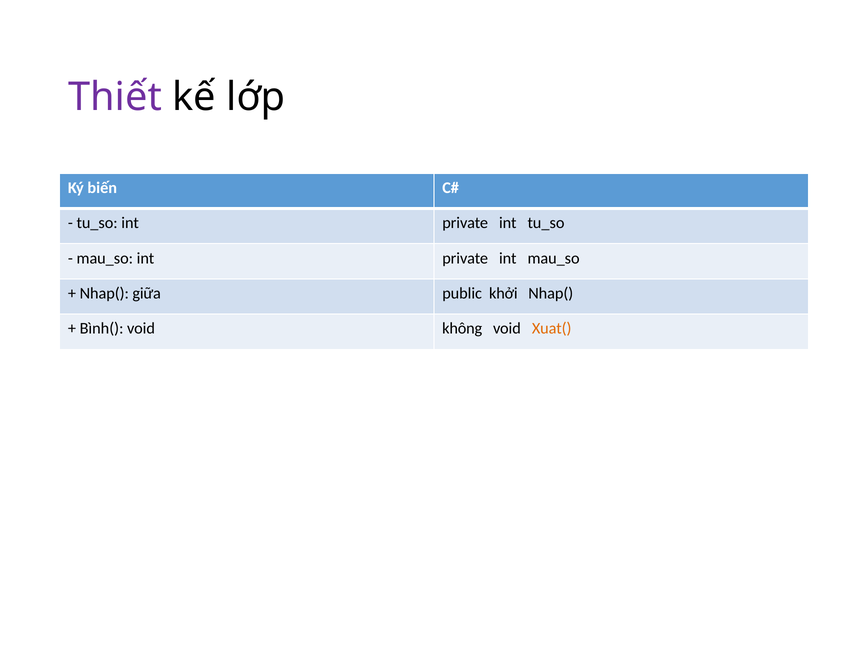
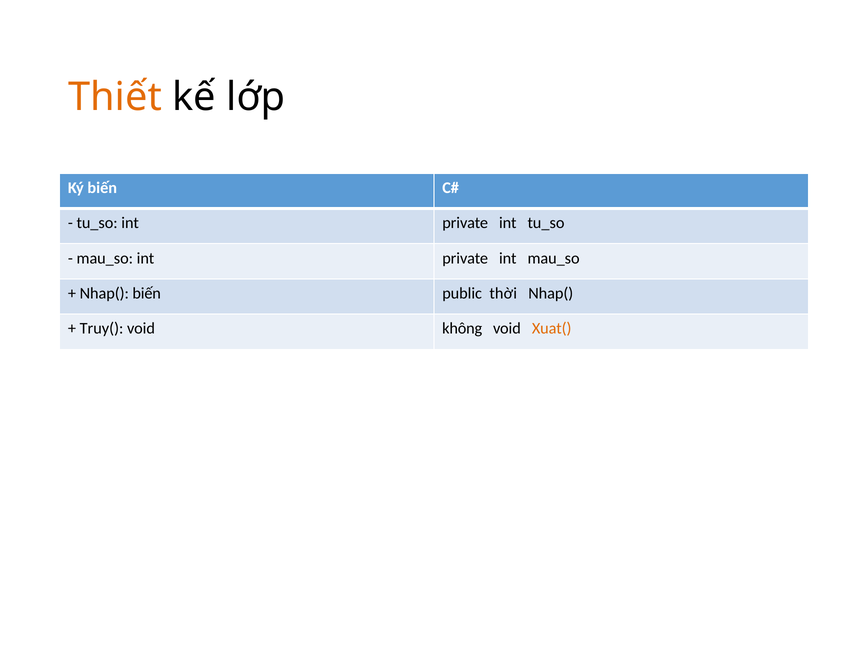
Thiết colour: purple -> orange (115, 97)
Nhap( giữa: giữa -> biến (147, 293)
khởi: khởi -> thời (503, 293)
Bình(: Bình( -> Truy( (102, 329)
